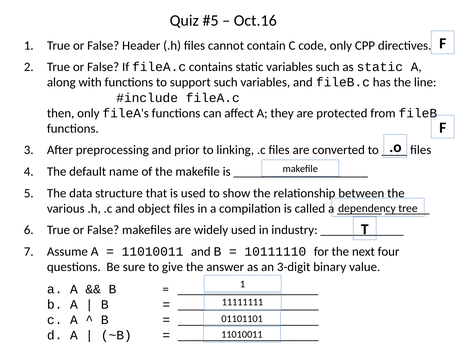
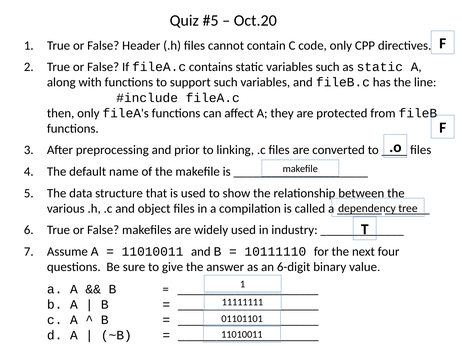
Oct.16: Oct.16 -> Oct.20 (255, 21)
3-digit: 3-digit -> 6-digit (294, 267)
